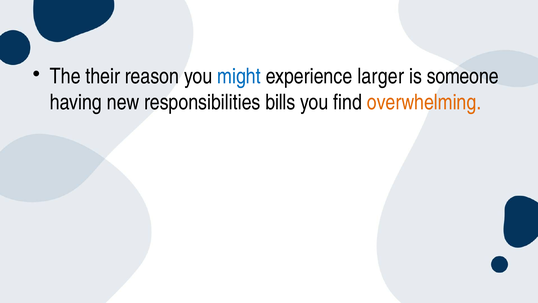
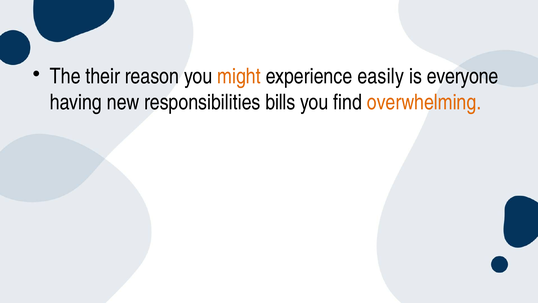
might colour: blue -> orange (239, 76)
larger: larger -> easily (381, 76)
someone: someone -> everyone (463, 76)
